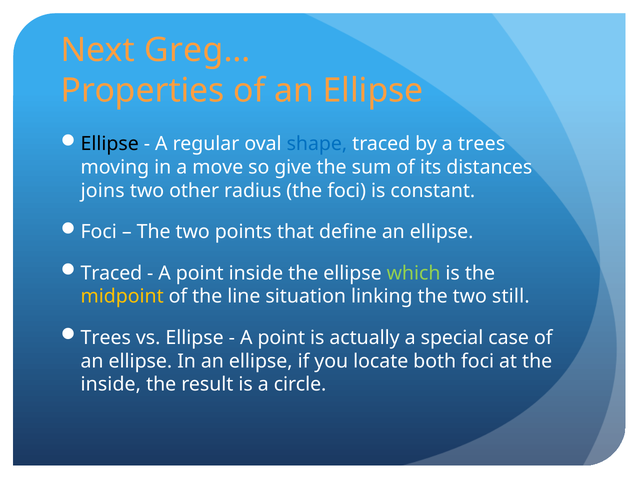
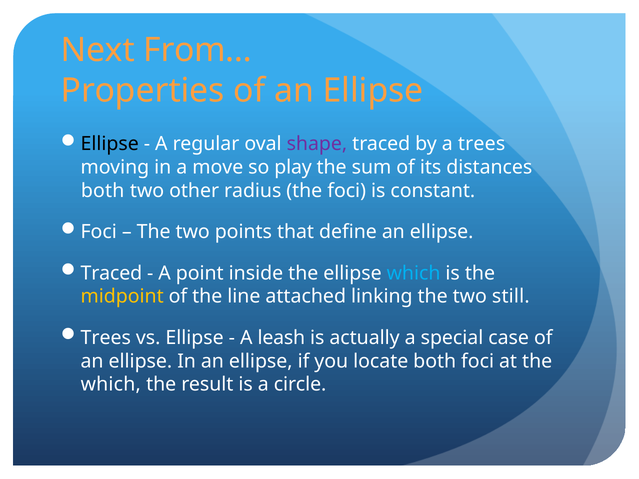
Greg…: Greg… -> From… (198, 50)
shape colour: blue -> purple (317, 144)
give: give -> play (293, 167)
joins: joins -> both (103, 191)
which colour: light green -> light blue (414, 273)
situation: situation -> attached (306, 297)
point: point -> leash (281, 338)
inside: inside -> which (111, 385)
